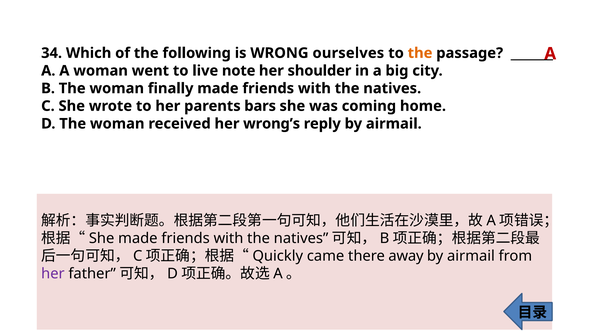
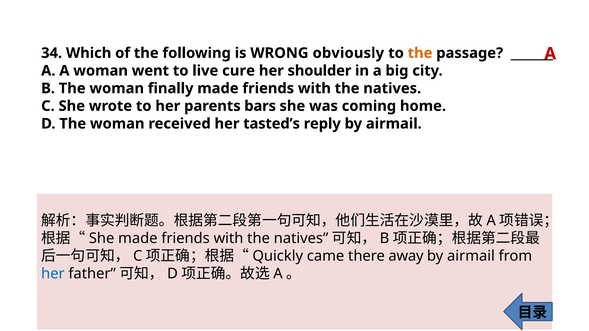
ourselves: ourselves -> obviously (348, 53)
note: note -> cure (239, 71)
wrong’s: wrong’s -> tasted’s (272, 124)
her colour: purple -> blue (53, 274)
